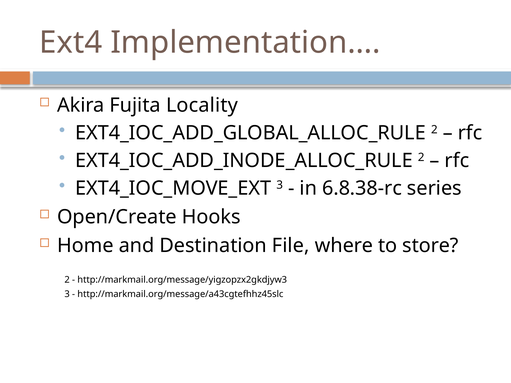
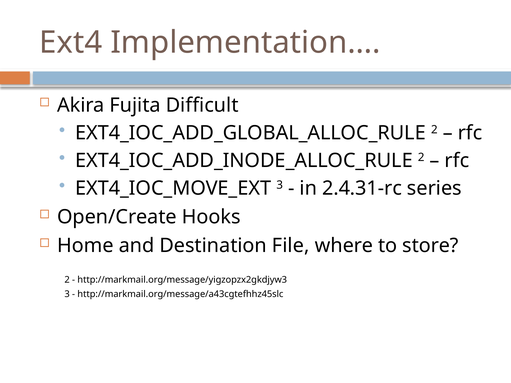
Locality: Locality -> Difficult (202, 105)
6.8.38-rc: 6.8.38-rc -> 2.4.31-rc (362, 188)
